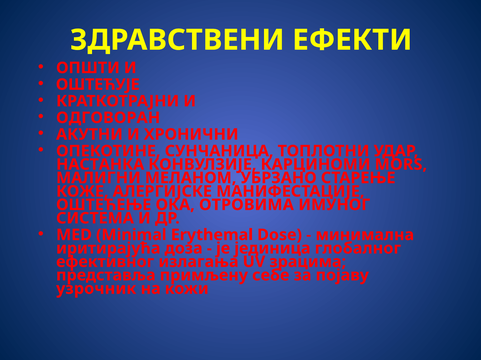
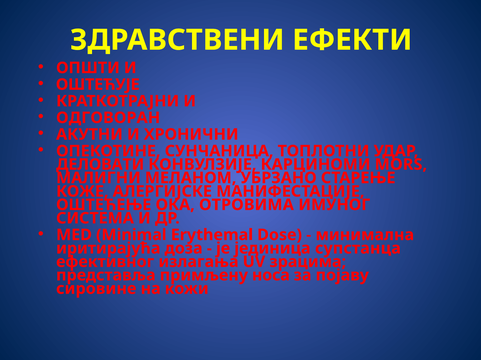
НАСТАНКА: НАСТАНКА -> ДЕЛОВАТИ (100, 165)
глобалног: глобалног -> супстанца (358, 249)
себе: себе -> носа (271, 276)
узрочник: узрочник -> сировине (96, 289)
